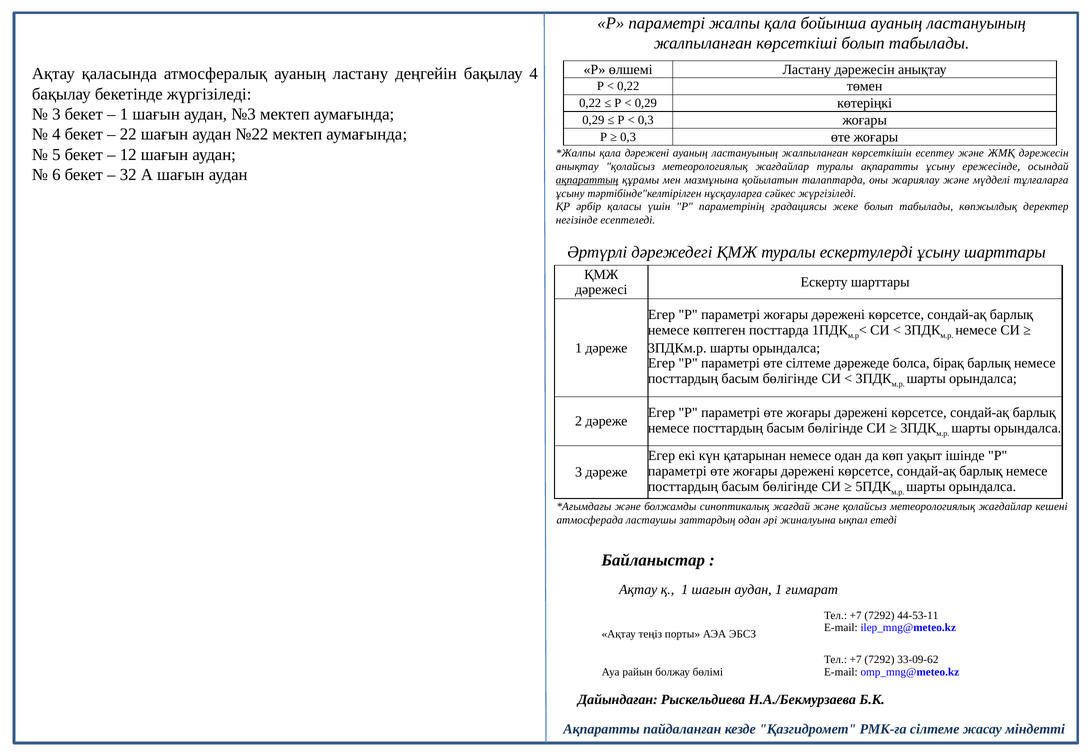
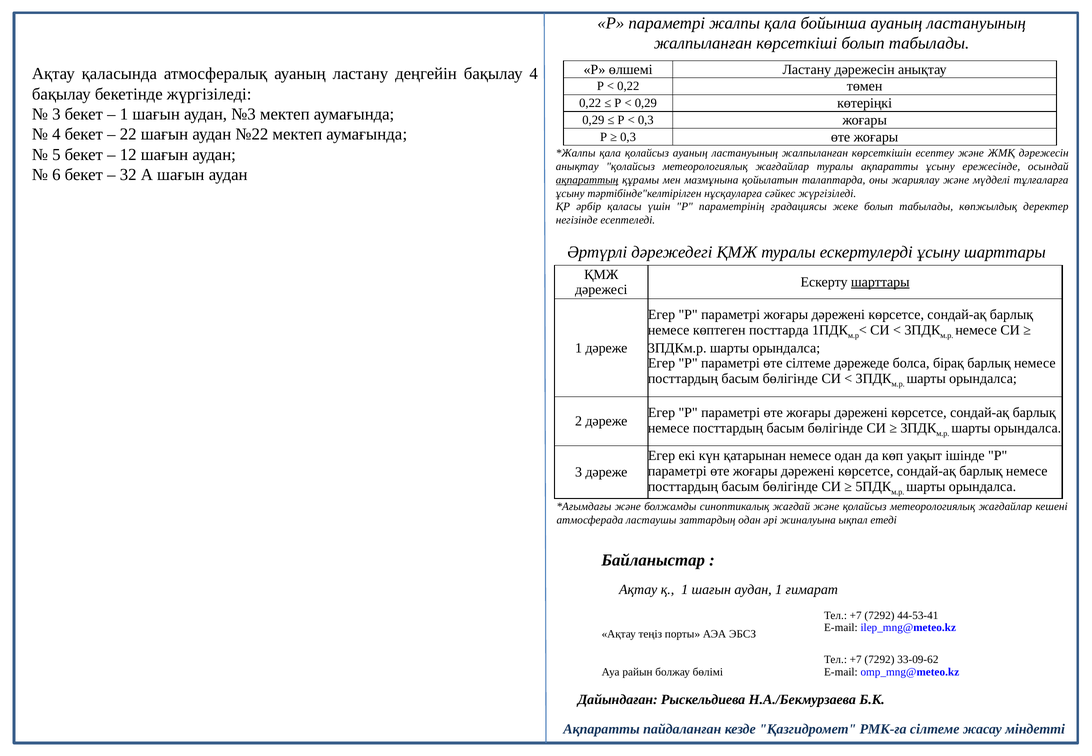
қала дәрежені: дәрежені -> қолайсыз (647, 153)
шарттары underline: none -> present (880, 282)
44-53-11: 44-53-11 -> 44-53-41 (918, 615)
